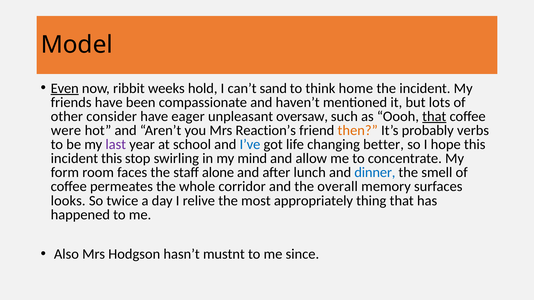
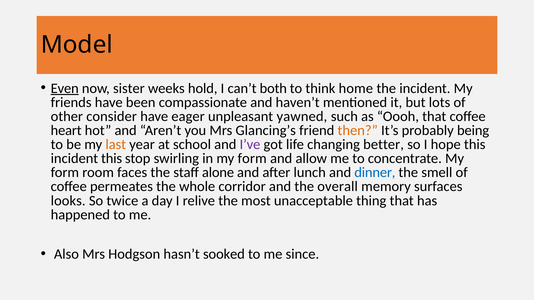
ribbit: ribbit -> sister (129, 88)
sand: sand -> both (273, 88)
oversaw: oversaw -> yawned (302, 117)
that underline: present -> none (434, 117)
were: were -> heart (66, 131)
Reaction’s: Reaction’s -> Glancing’s (266, 131)
verbs: verbs -> being (473, 131)
last colour: purple -> orange (116, 145)
I’ve colour: blue -> purple (250, 145)
in my mind: mind -> form (252, 159)
appropriately: appropriately -> unacceptable (313, 201)
mustnt: mustnt -> sooked (224, 255)
